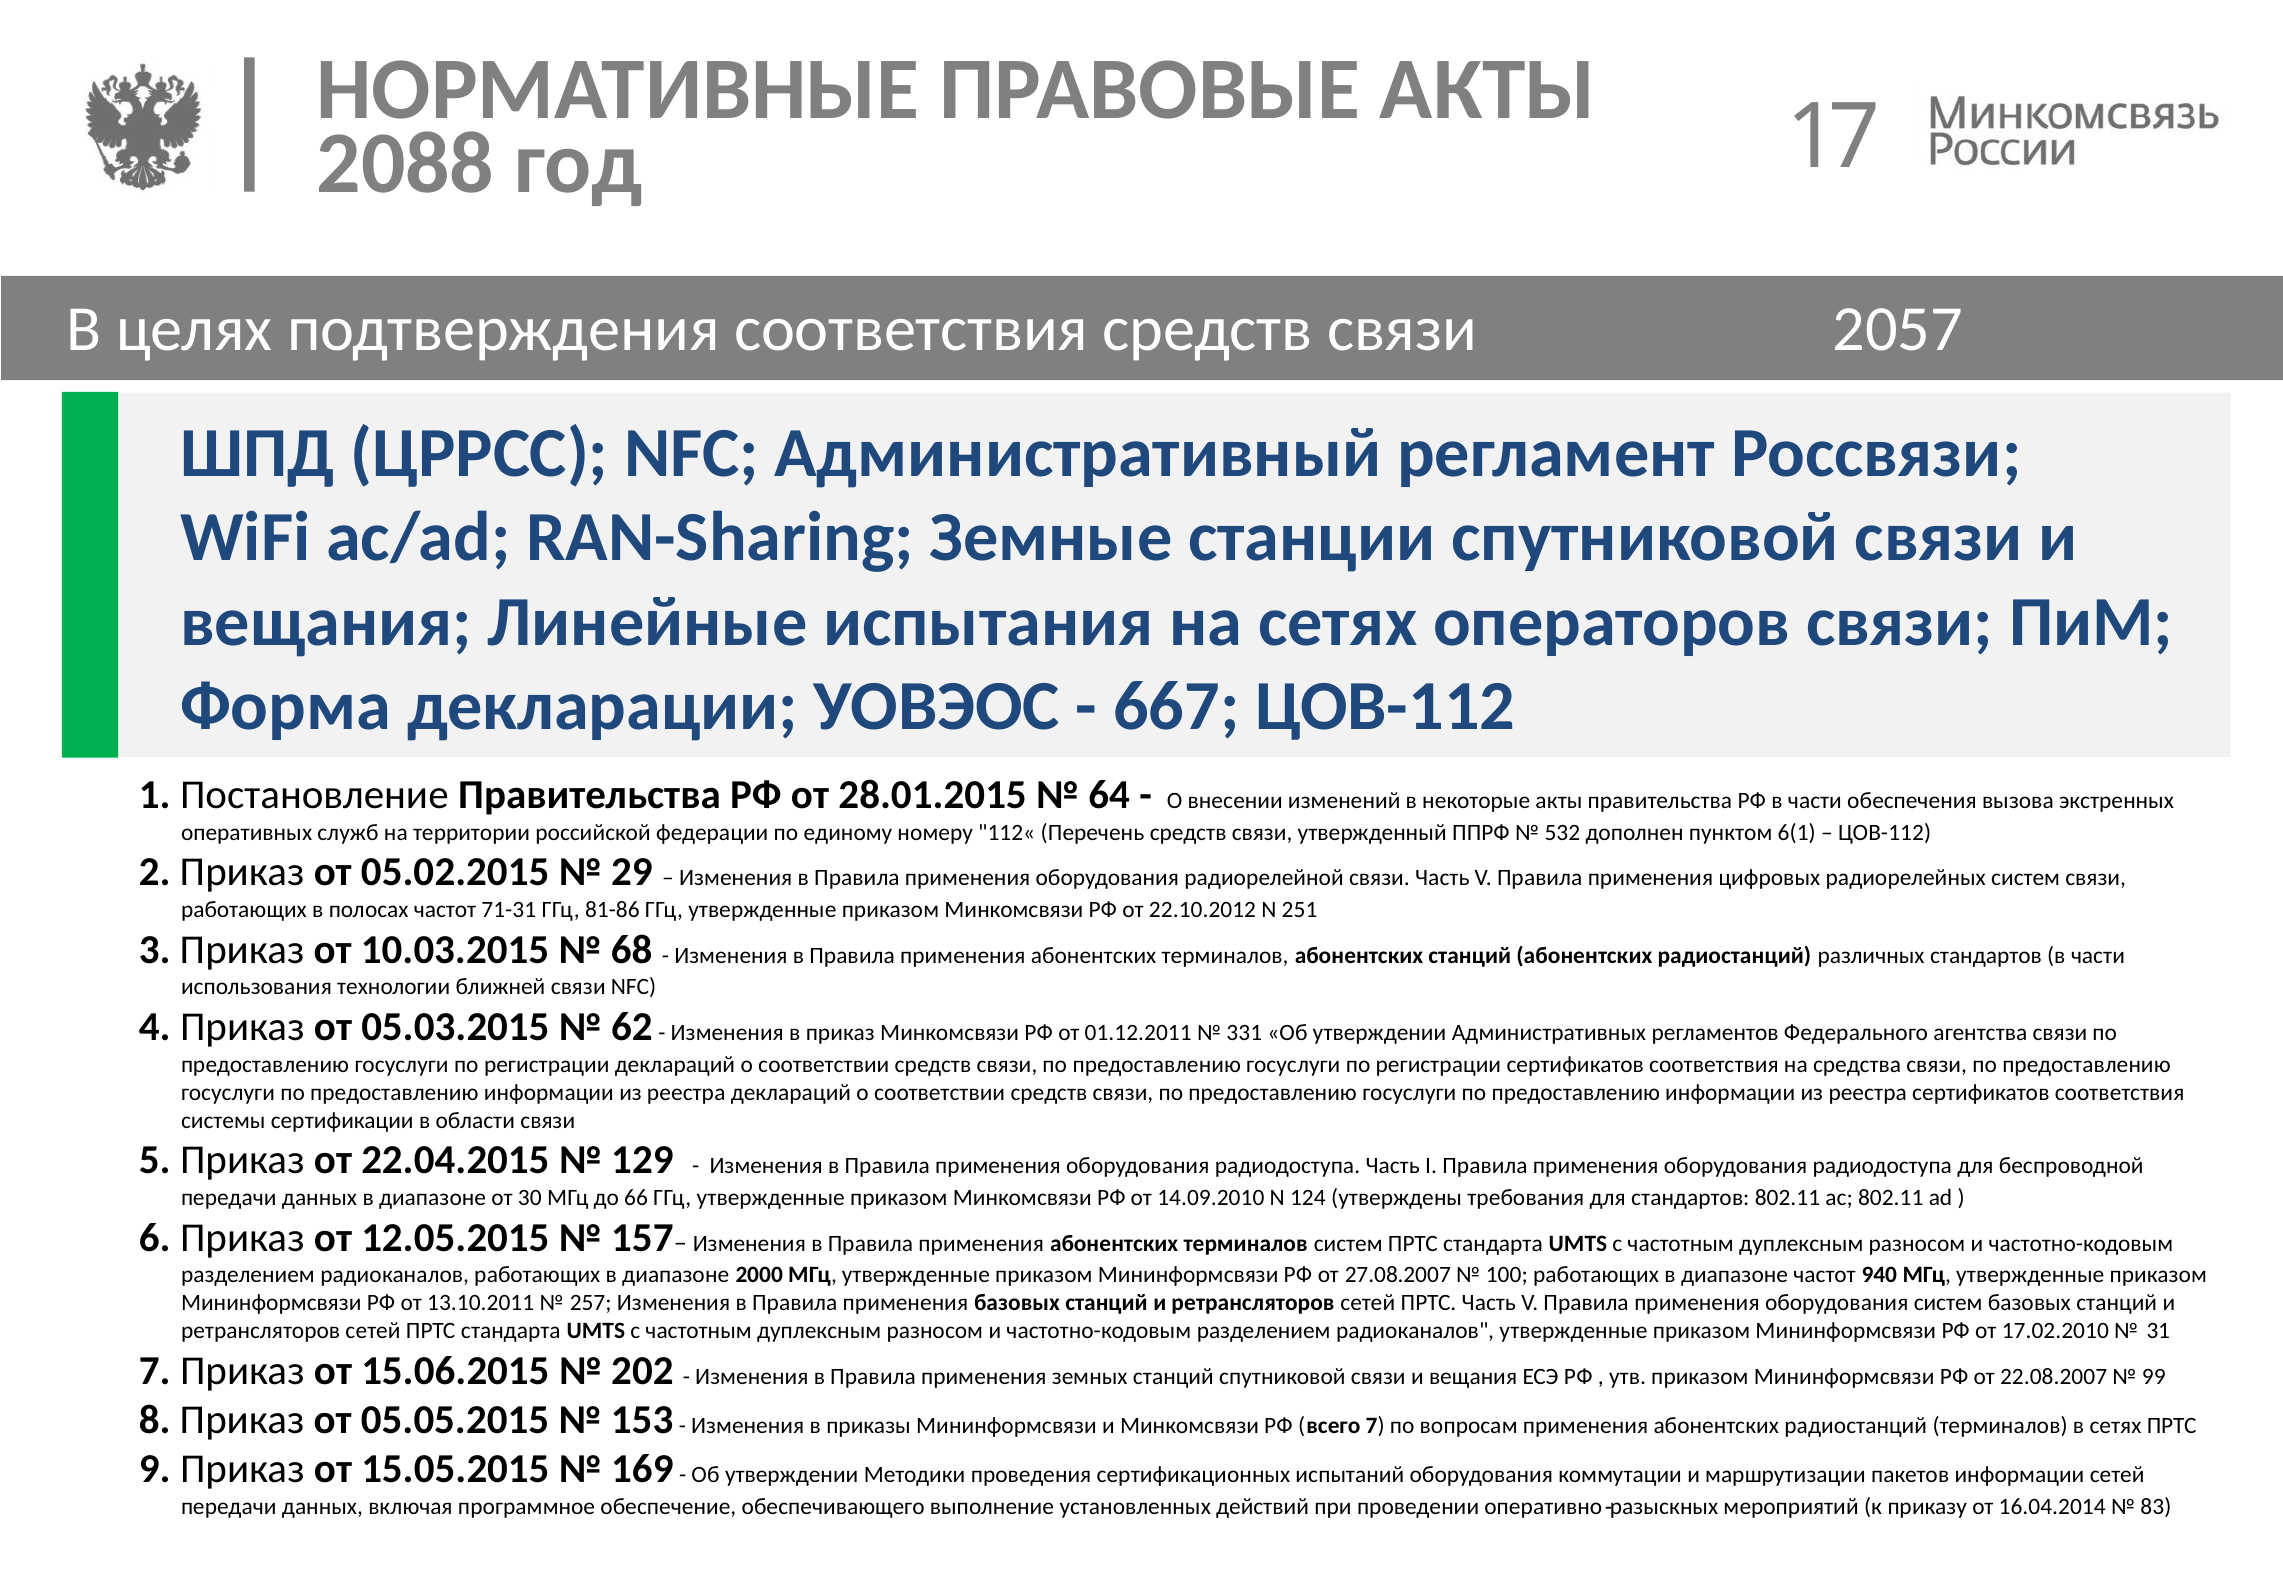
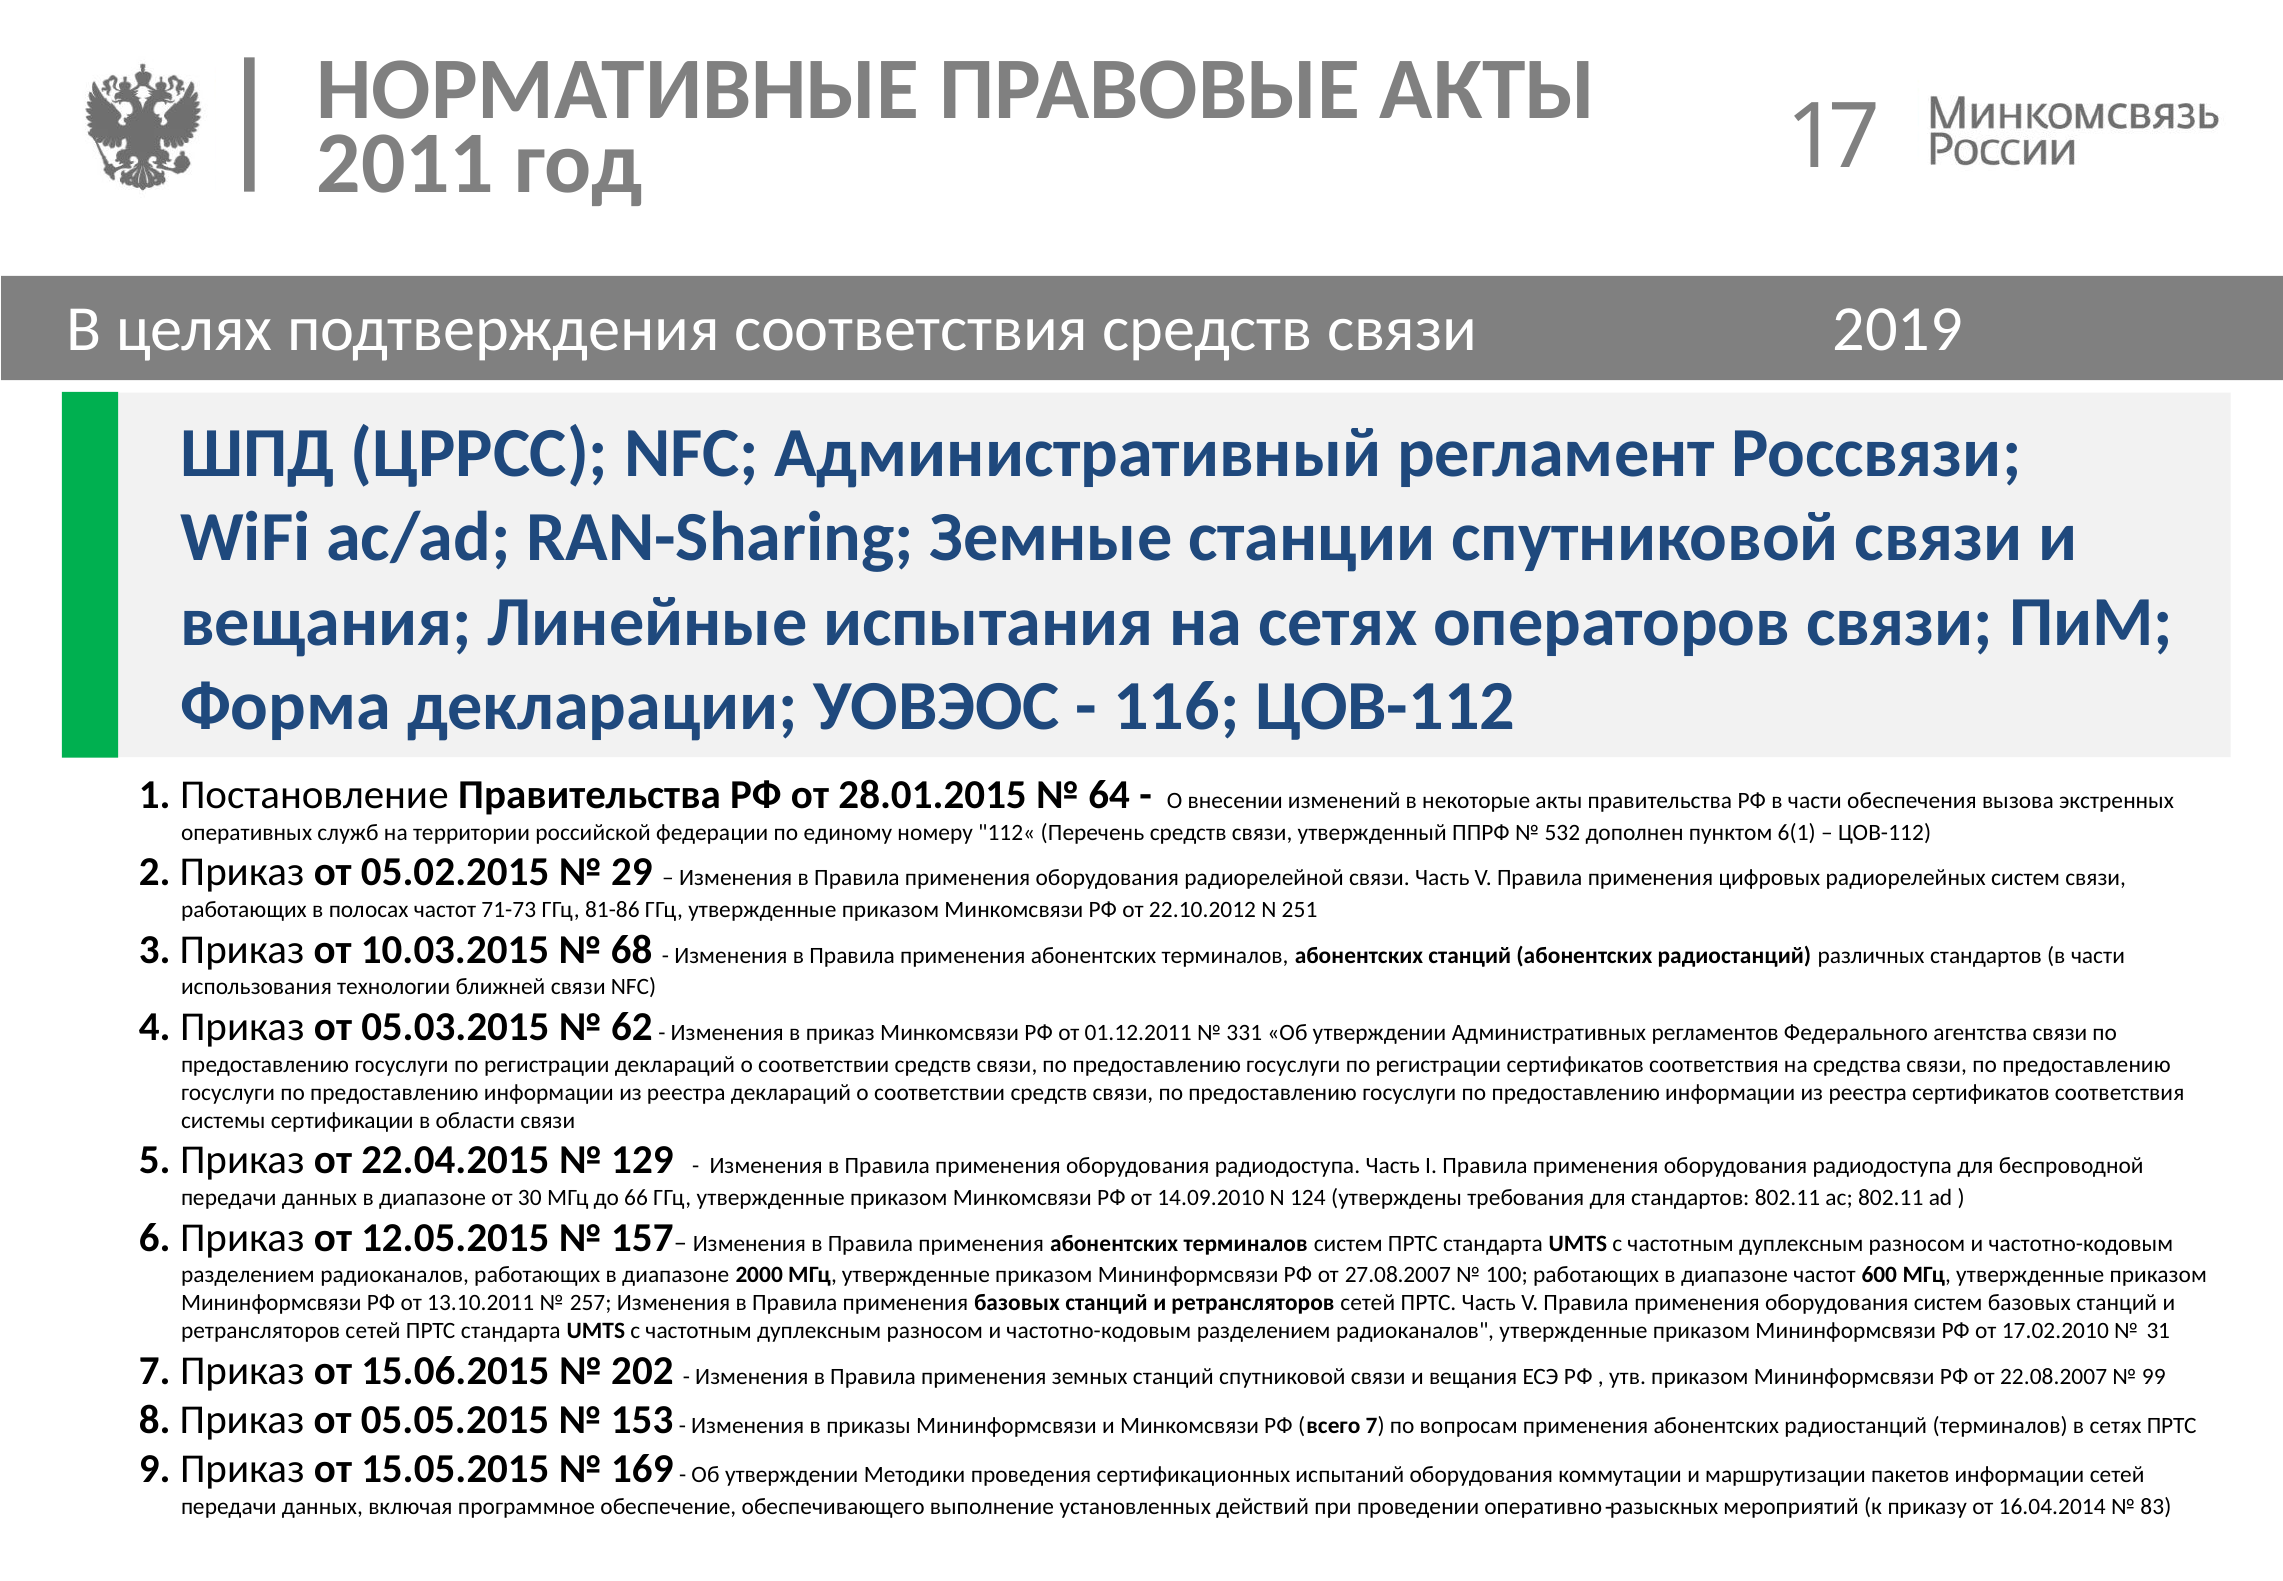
2088: 2088 -> 2011 (406, 163)
2057: 2057 -> 2019 (1898, 329)
667: 667 -> 116 (1176, 706)
71-31: 71-31 -> 71-73 (509, 910)
940: 940 -> 600 (1879, 1275)
